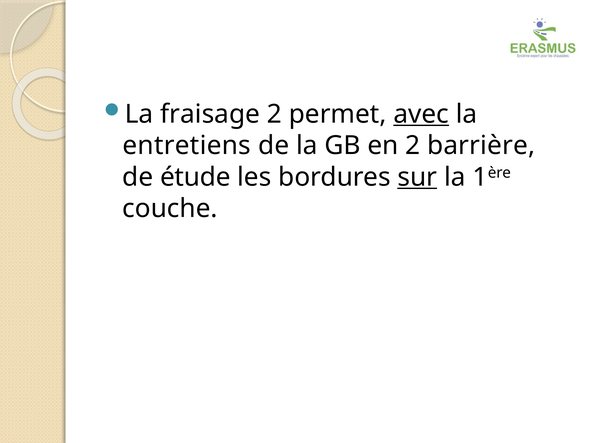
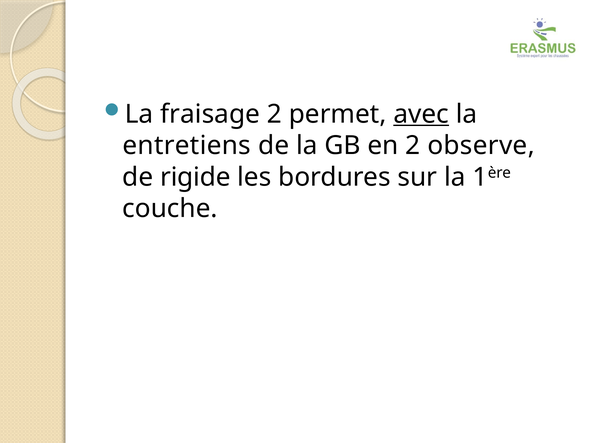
barrière: barrière -> observe (481, 146)
étude: étude -> rigide (195, 177)
sur underline: present -> none (417, 177)
